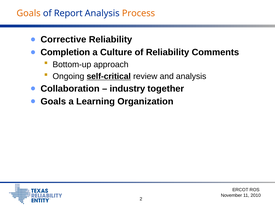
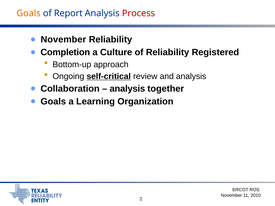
Process colour: orange -> red (138, 13)
Corrective: Corrective -> November (63, 40)
Comments: Comments -> Registered (215, 52)
industry: industry -> analysis (127, 89)
